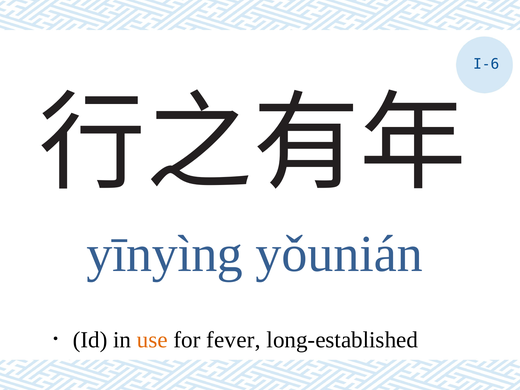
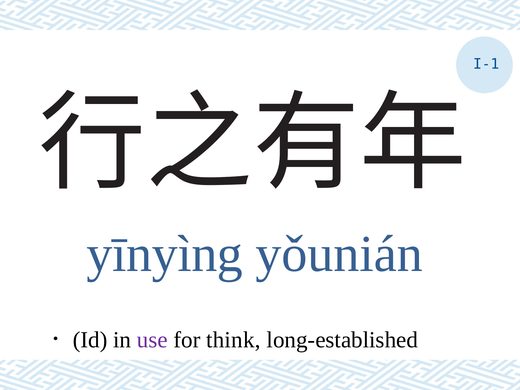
I-6: I-6 -> I-1 (486, 64)
use colour: orange -> purple (152, 340)
fever: fever -> think (233, 340)
